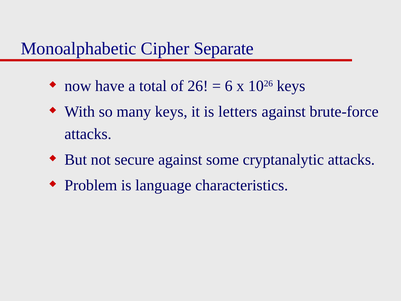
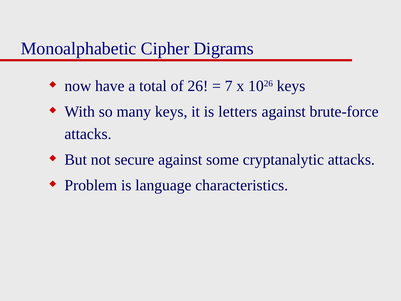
Separate: Separate -> Digrams (224, 49)
6: 6 -> 7 (229, 86)
